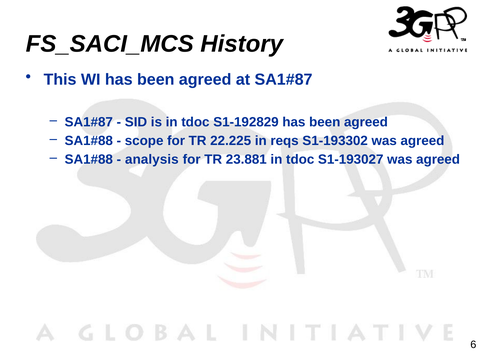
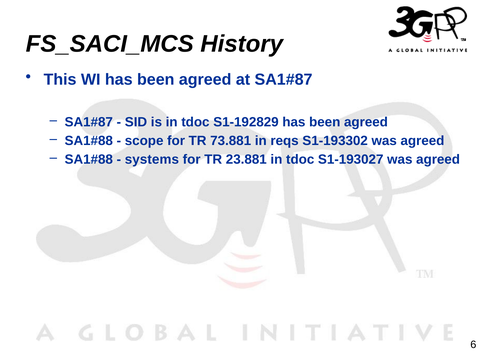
22.225: 22.225 -> 73.881 (231, 141)
analysis: analysis -> systems (152, 160)
